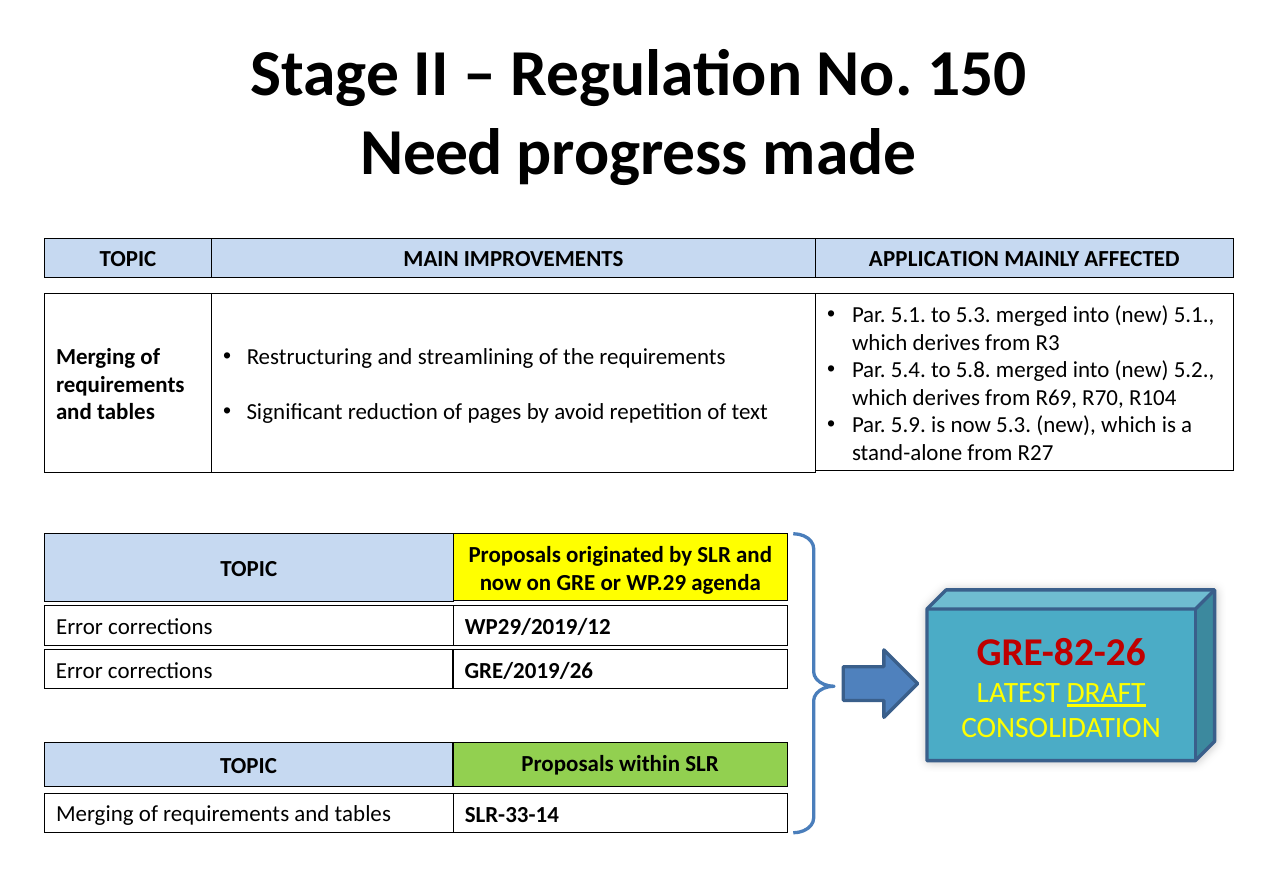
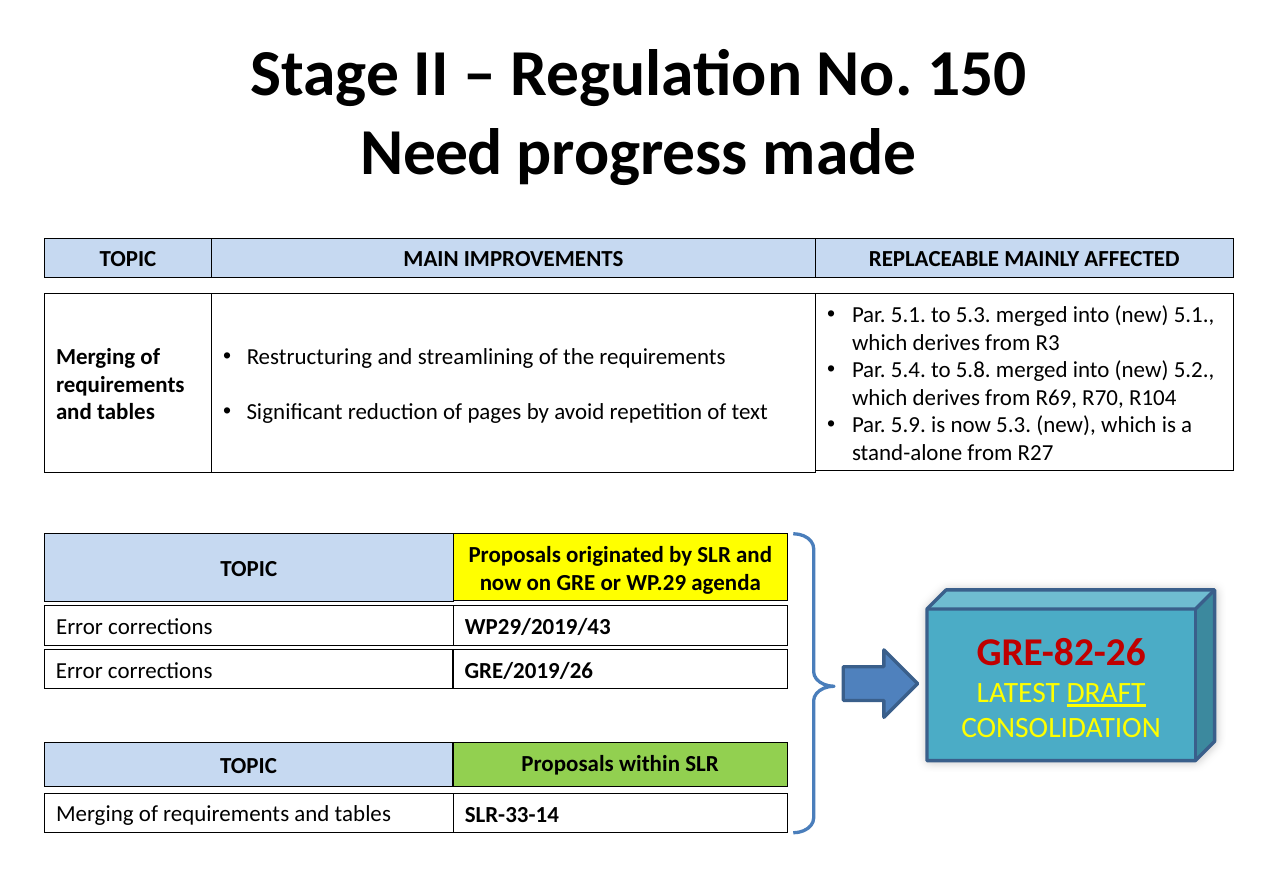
APPLICATION: APPLICATION -> REPLACEABLE (934, 259)
WP29/2019/12: WP29/2019/12 -> WP29/2019/43 (538, 627)
